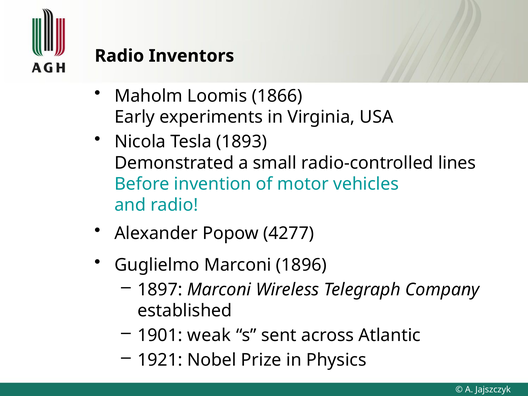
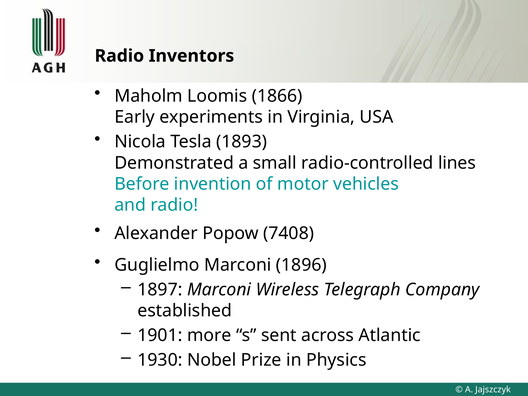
4277: 4277 -> 7408 (289, 233)
weak: weak -> more (209, 335)
1921: 1921 -> 1930 (160, 360)
